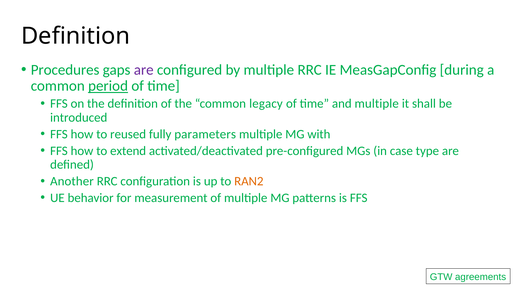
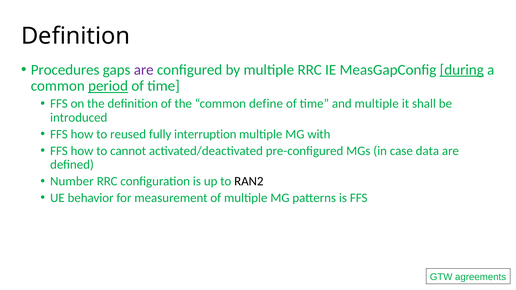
during underline: none -> present (462, 70)
legacy: legacy -> define (266, 104)
parameters: parameters -> interruption (205, 134)
extend: extend -> cannot (128, 151)
type: type -> data (427, 151)
Another: Another -> Number (72, 181)
RAN2 colour: orange -> black (249, 181)
